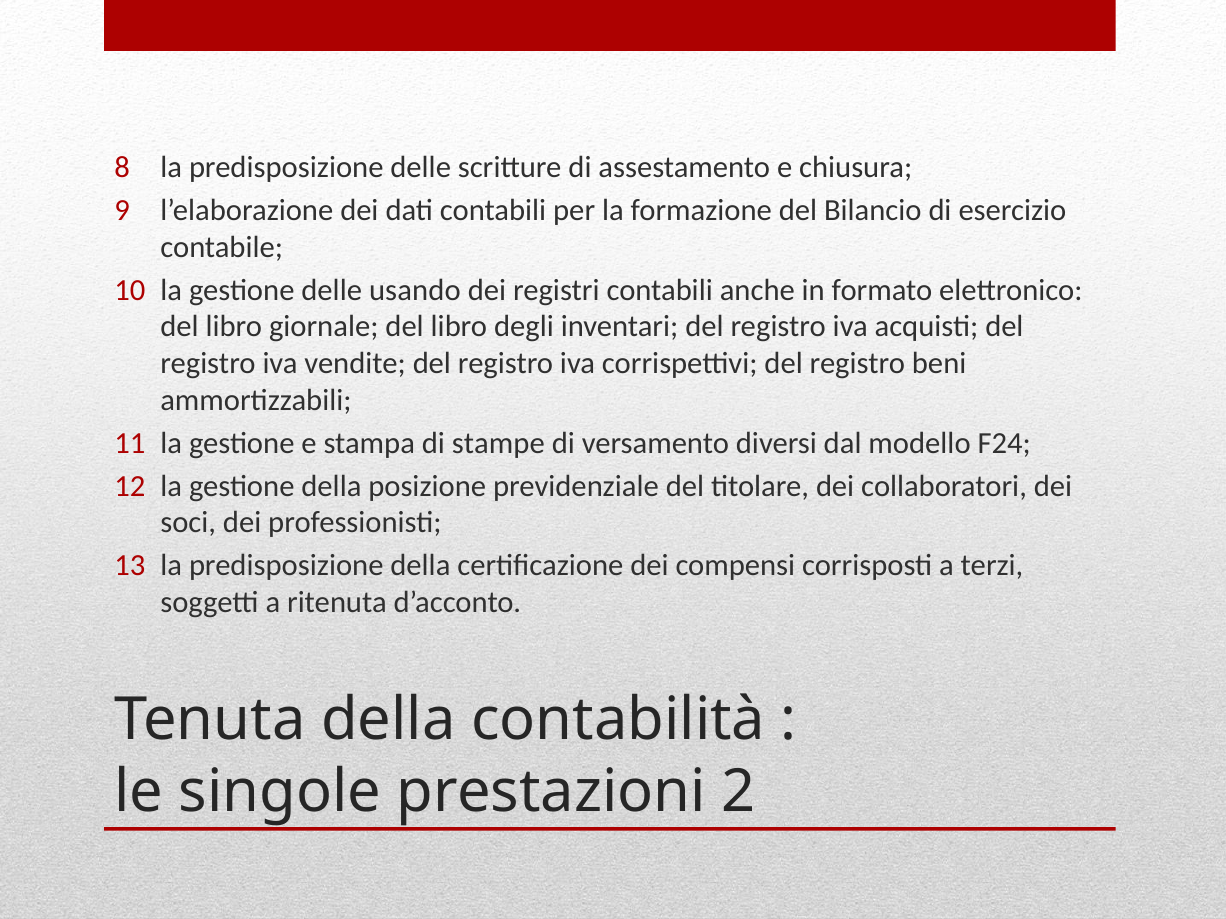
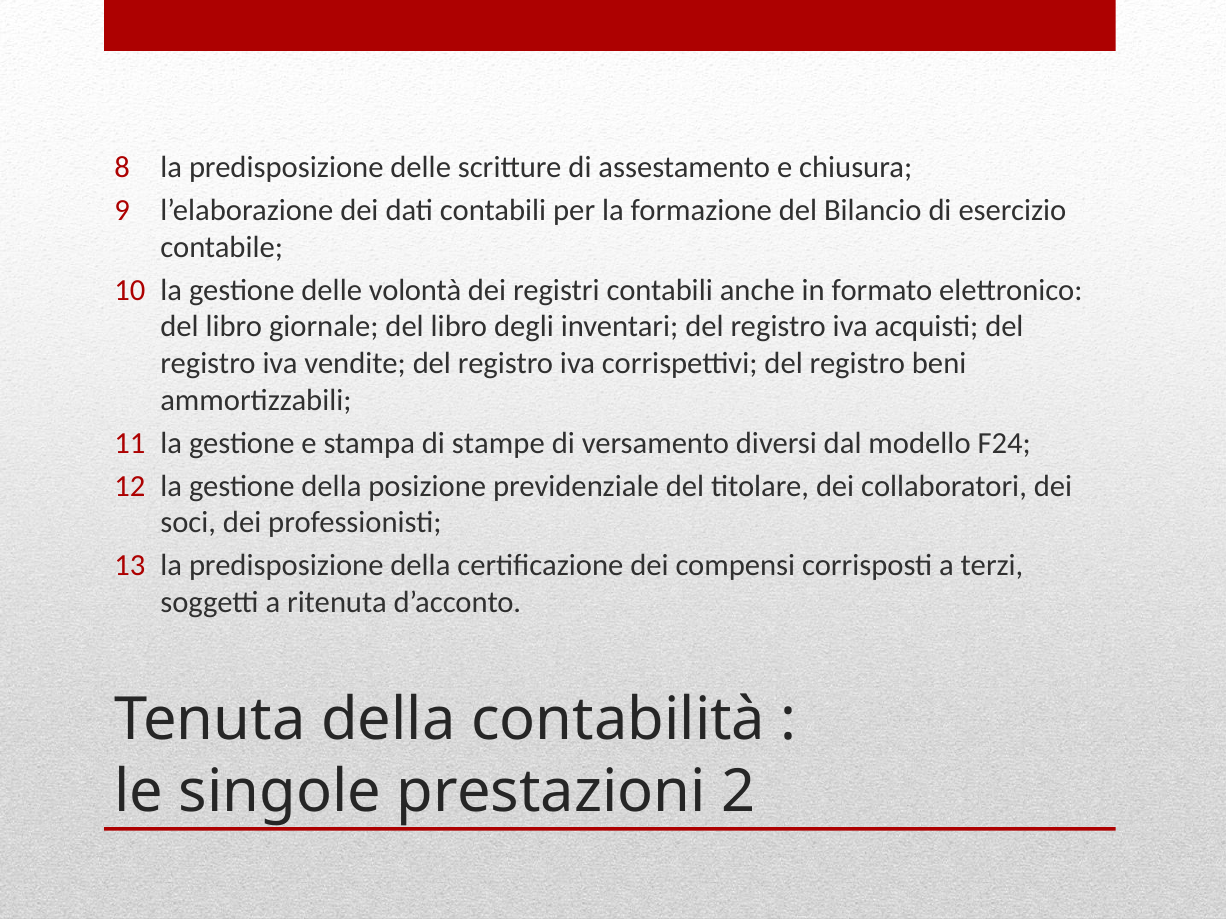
usando: usando -> volontà (415, 290)
